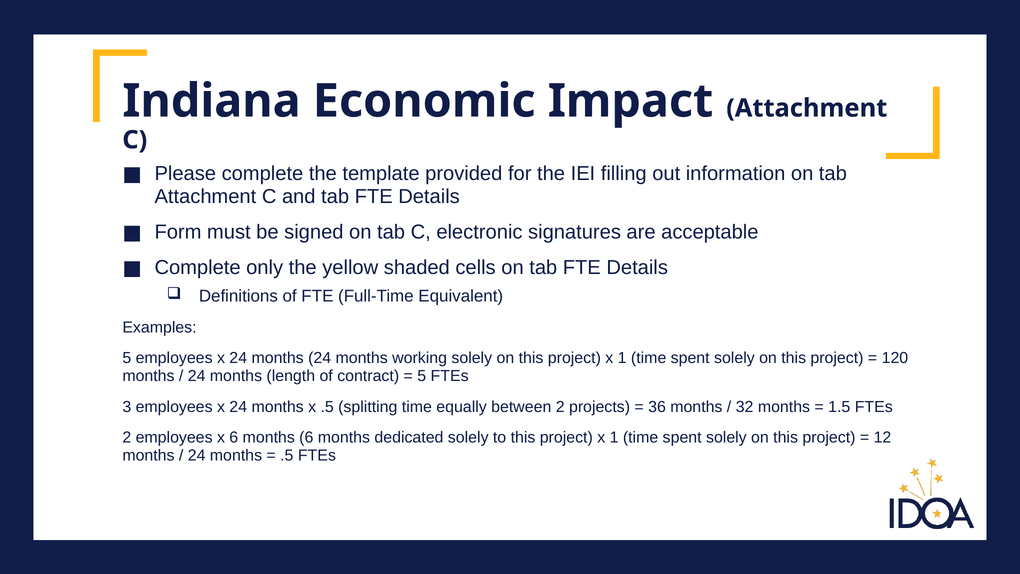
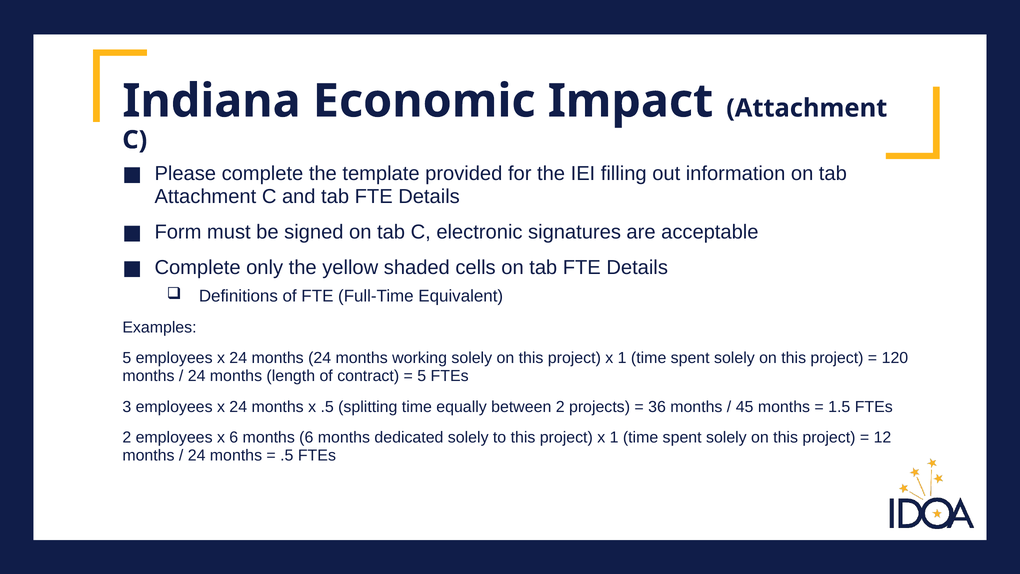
32: 32 -> 45 (745, 407)
